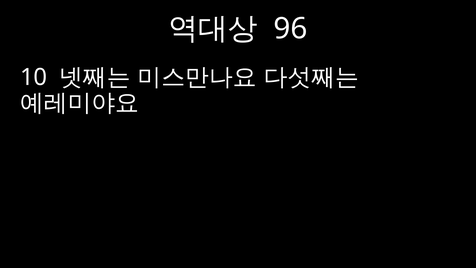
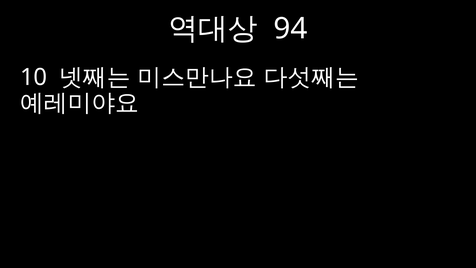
96: 96 -> 94 (291, 29)
